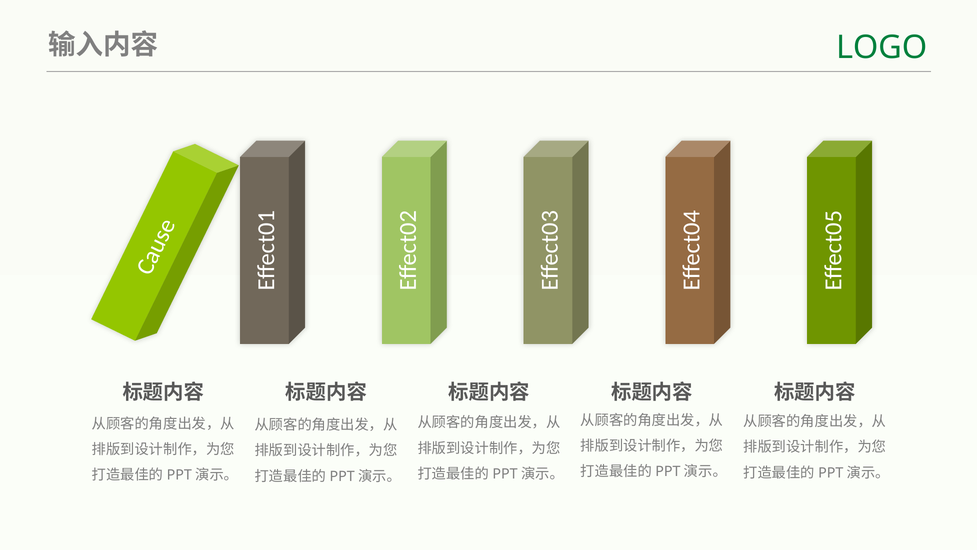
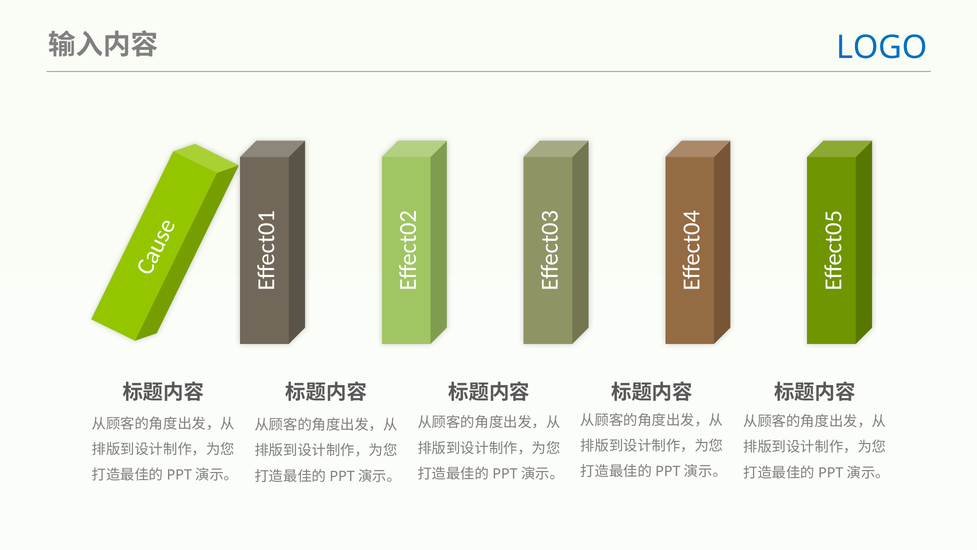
LOGO colour: green -> blue (882, 48)
